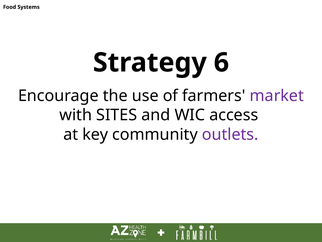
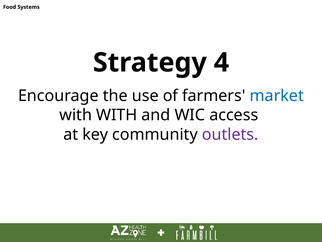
6: 6 -> 4 (221, 62)
market colour: purple -> blue (277, 96)
with SITES: SITES -> WITH (117, 115)
